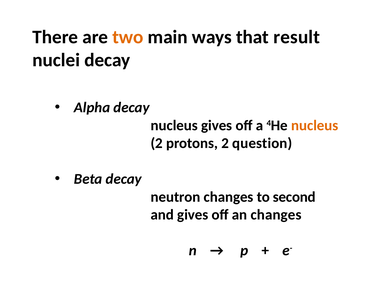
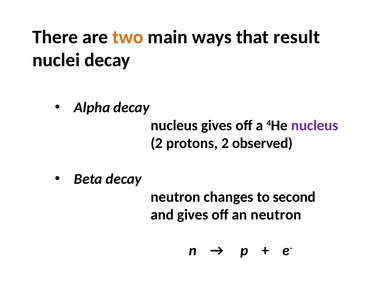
nucleus colour: orange -> purple (315, 125)
question: question -> observed (262, 143)
an changes: changes -> neutron (276, 215)
